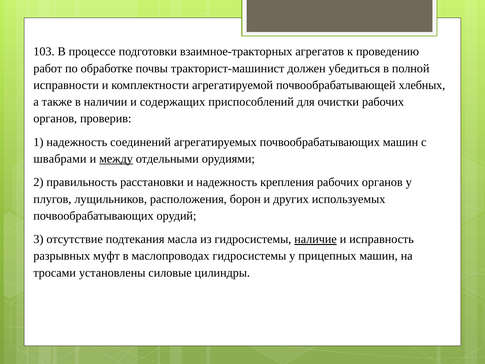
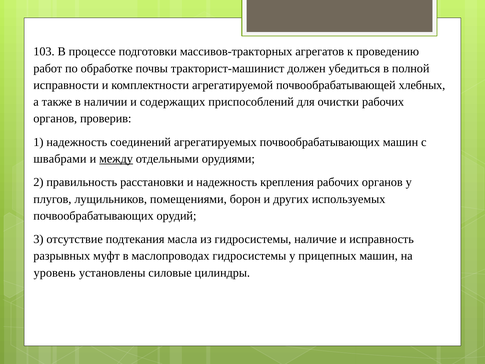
взаимное-тракторных: взаимное-тракторных -> массивов-тракторных (236, 52)
расположения: расположения -> помещениями (188, 199)
наличие underline: present -> none (316, 239)
тросами: тросами -> уровень (55, 273)
